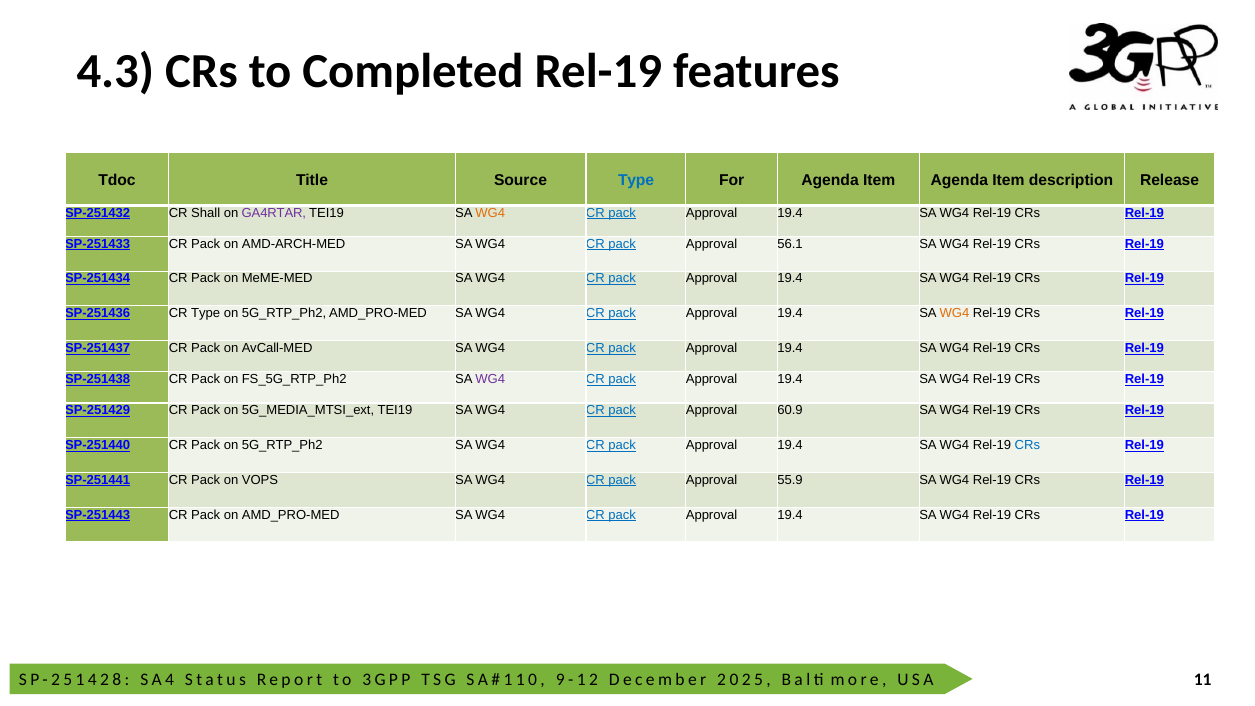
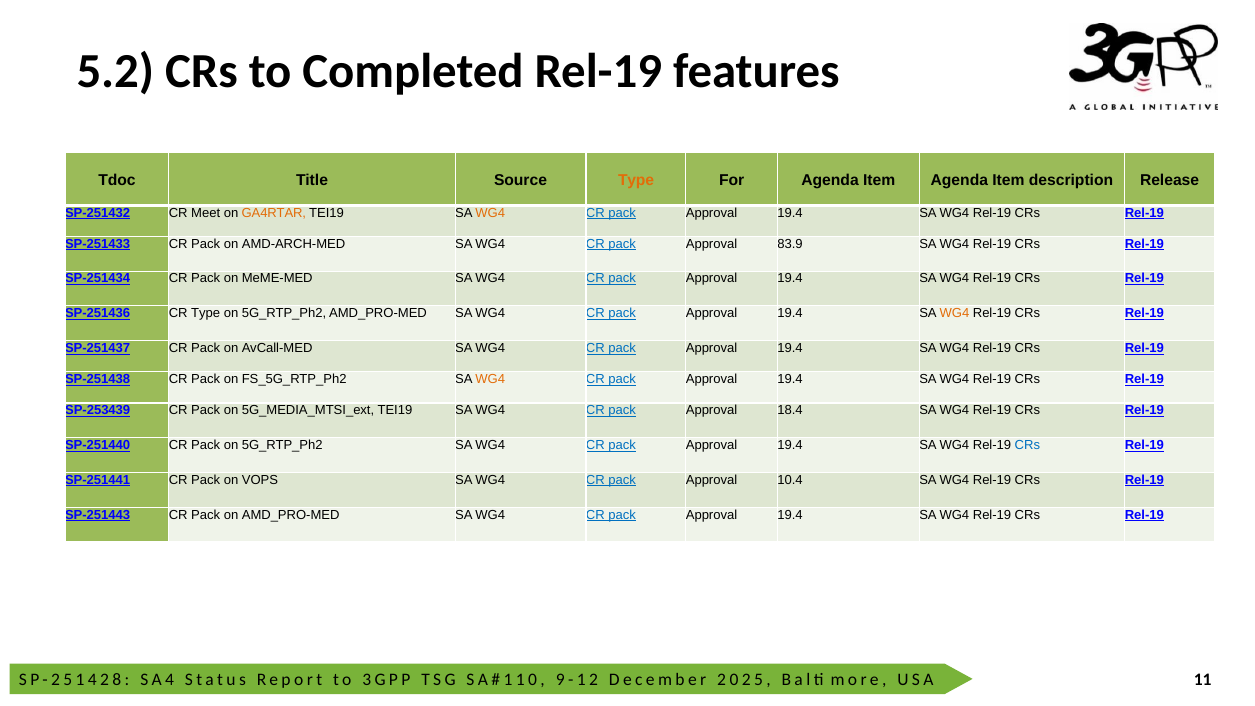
4.3: 4.3 -> 5.2 (115, 71)
Type colour: blue -> orange (636, 180)
Shall: Shall -> Meet (206, 213)
GA4RTAR colour: purple -> orange (274, 213)
56.1: 56.1 -> 83.9 (790, 244)
WG4 colour: purple -> orange (490, 379)
SP-251429: SP-251429 -> SP-253439 (98, 410)
60.9: 60.9 -> 18.4 (790, 410)
55.9: 55.9 -> 10.4 (790, 480)
